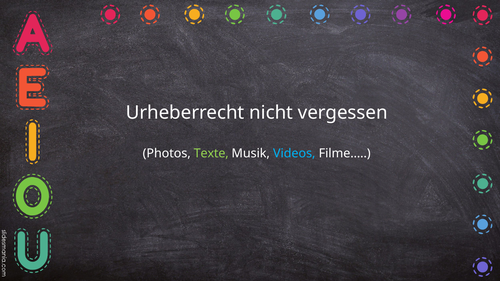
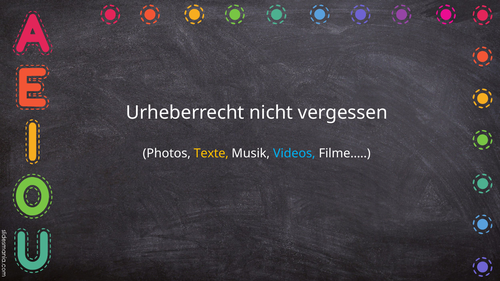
Texte colour: light green -> yellow (211, 153)
